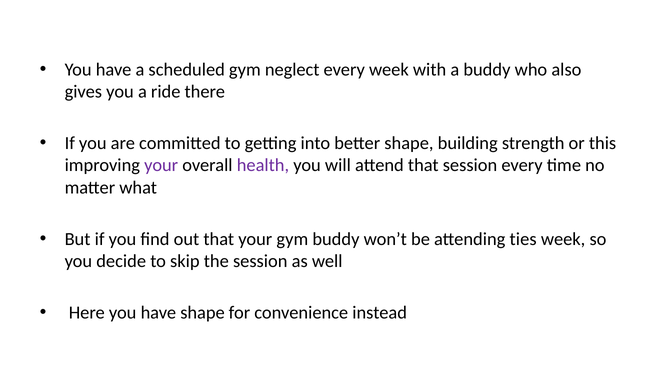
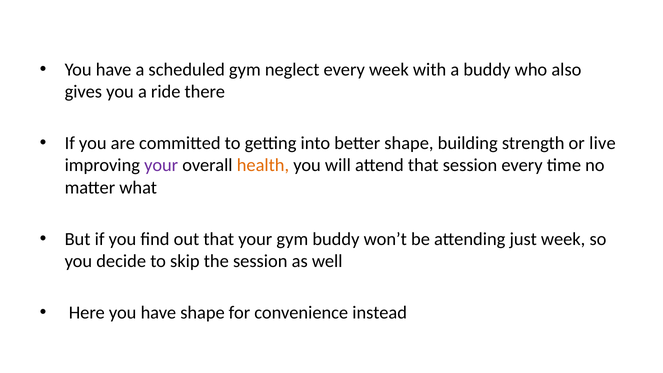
this: this -> live (602, 143)
health colour: purple -> orange (263, 165)
ties: ties -> just (523, 239)
